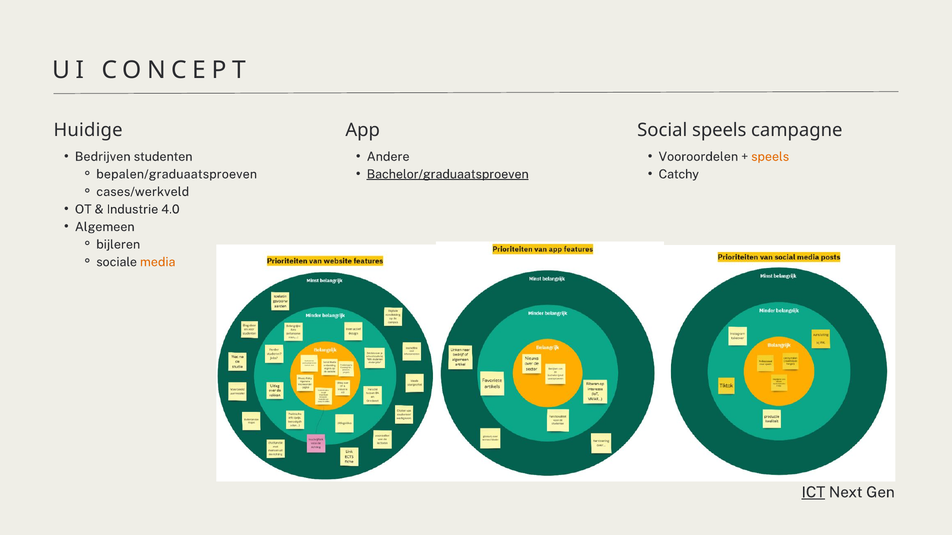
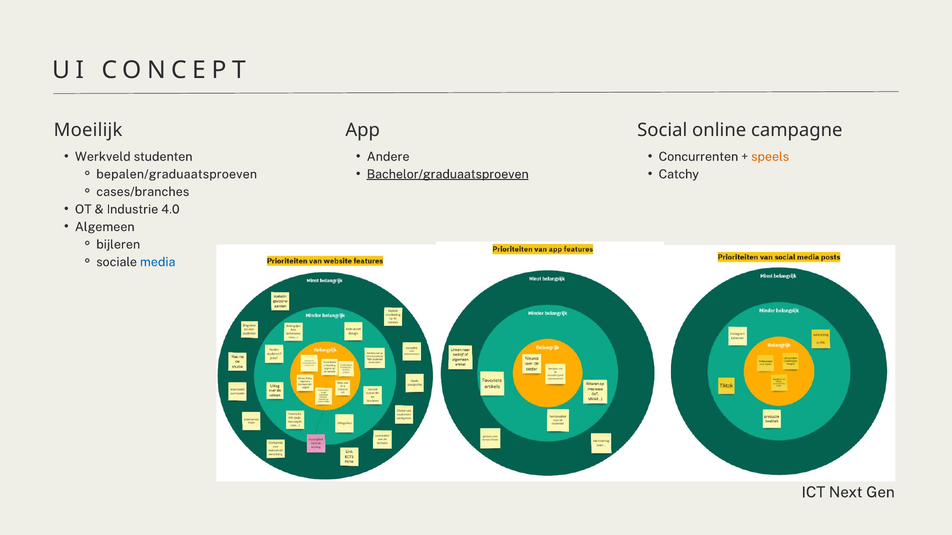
Huidige: Huidige -> Moeilijk (88, 130)
Social speels: speels -> online (719, 130)
Bedrijven: Bedrijven -> Werkveld (103, 157)
Vooroordelen: Vooroordelen -> Concurrenten (698, 157)
cases/werkveld: cases/werkveld -> cases/branches (143, 192)
media colour: orange -> blue (158, 262)
ICT underline: present -> none (813, 493)
